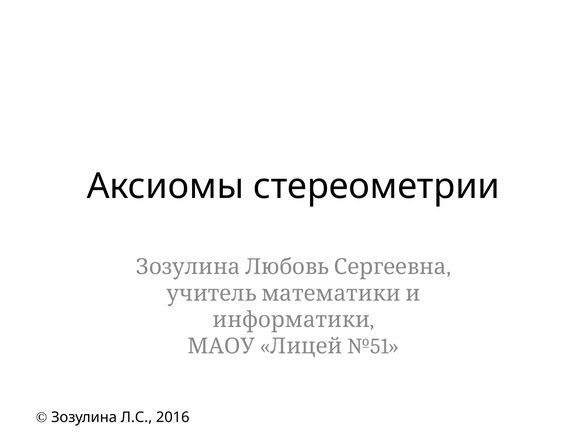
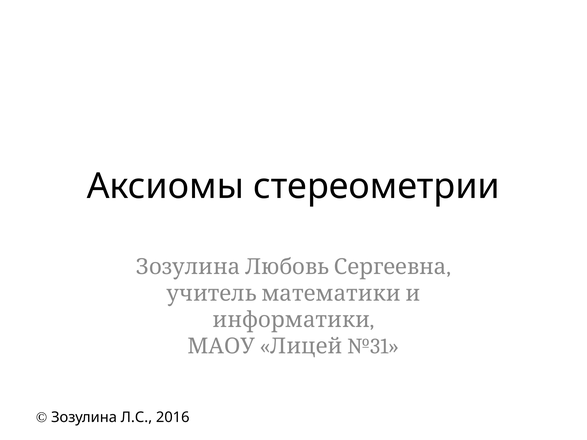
№51: №51 -> №31 (373, 346)
